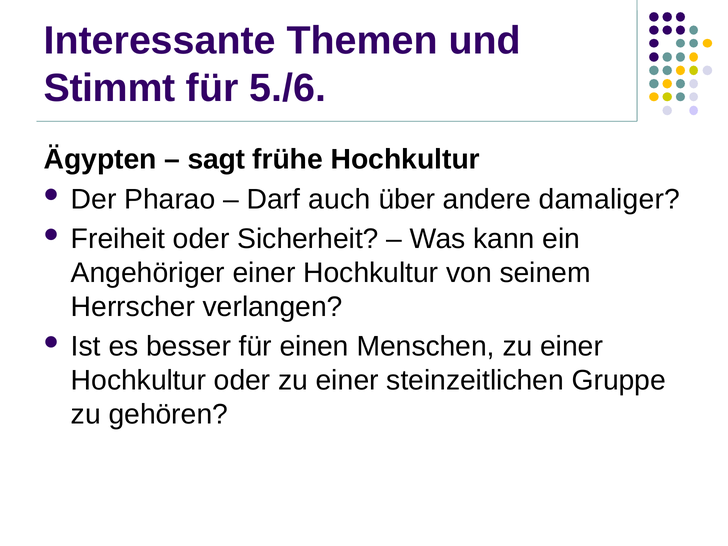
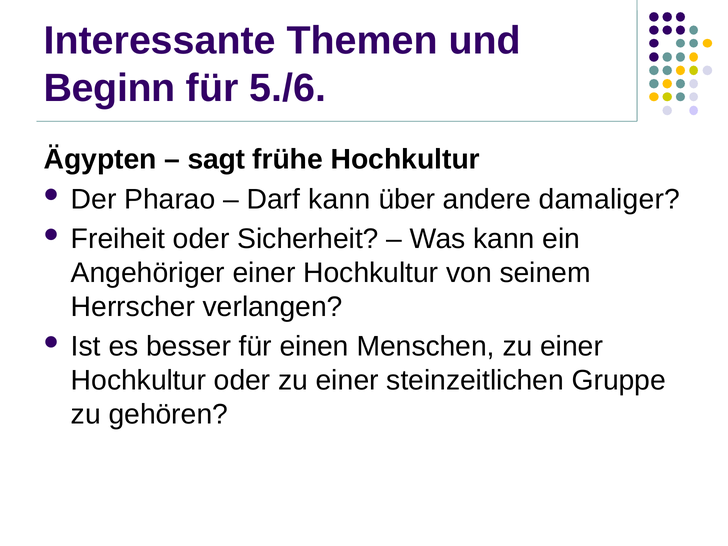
Stimmt: Stimmt -> Beginn (110, 88)
Darf auch: auch -> kann (339, 199)
